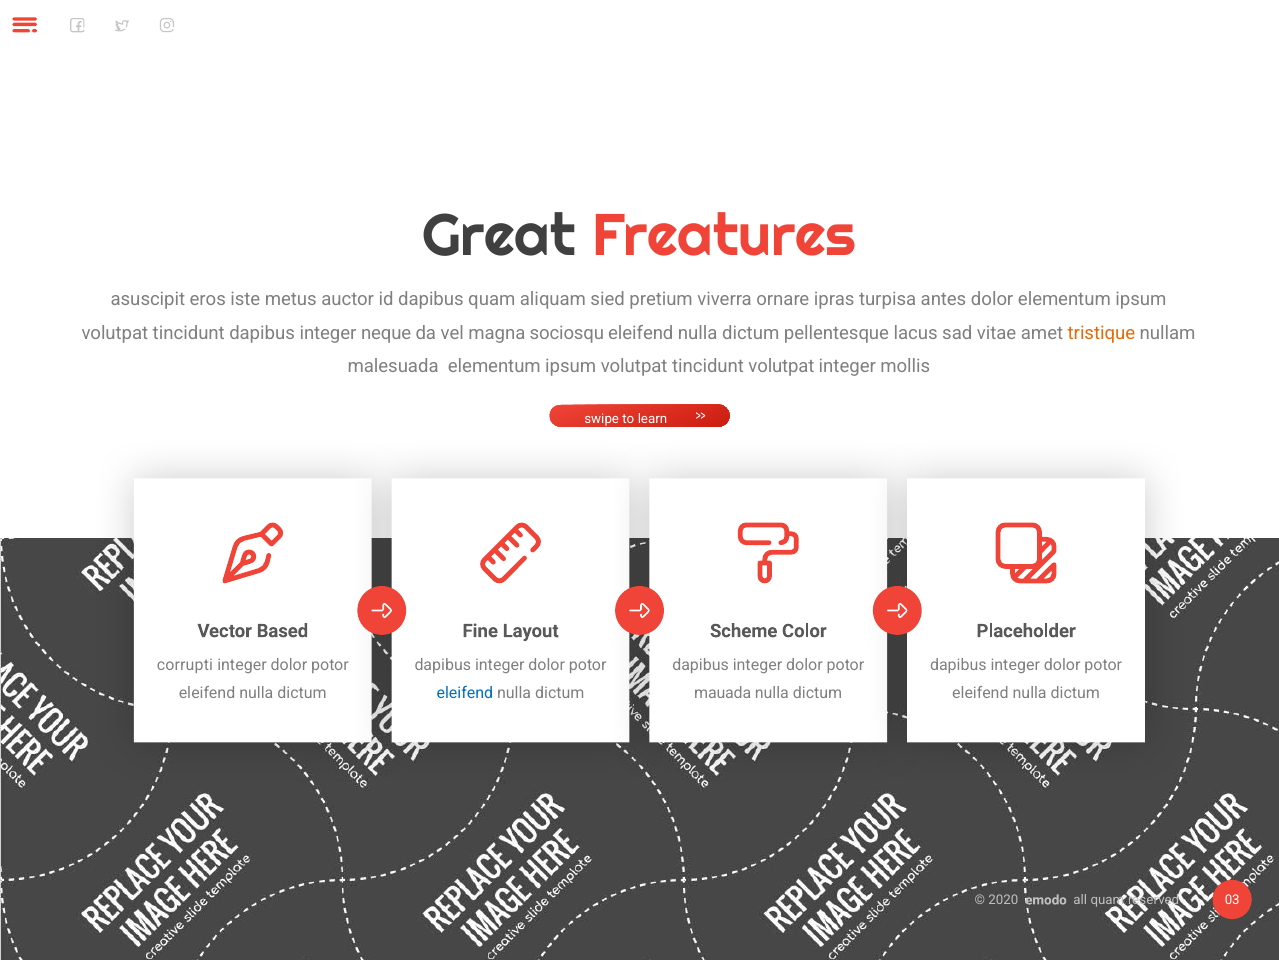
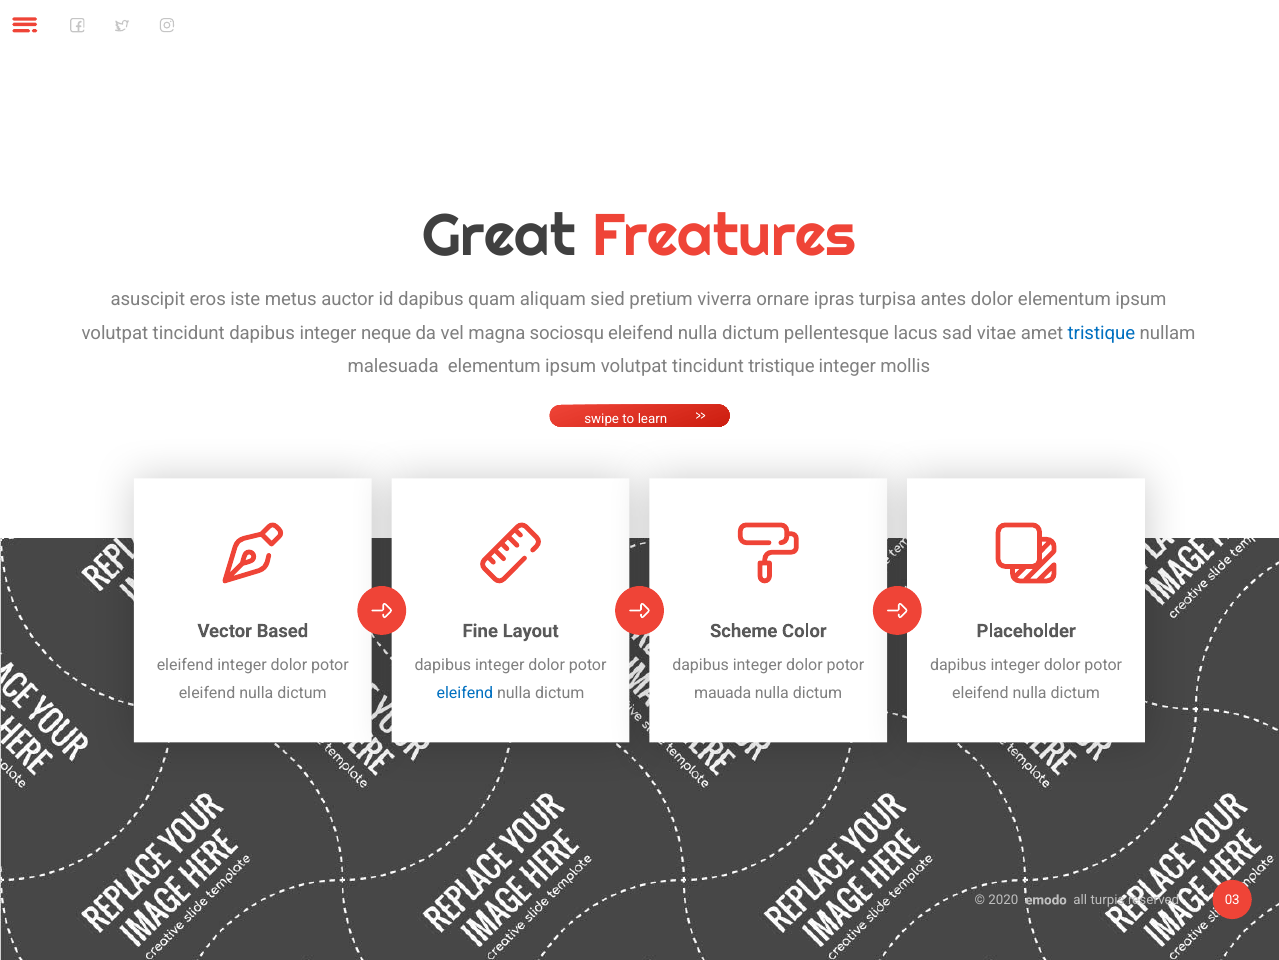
tristique colour: orange -> blue (1101, 333)
tincidunt volutpat: volutpat -> tristique (781, 366)
corrupti: corrupti -> eleifend (185, 664)
all quam: quam -> turpis (1107, 899)
